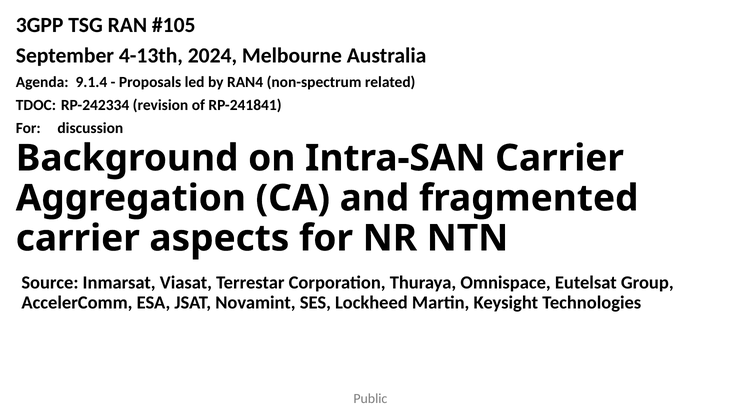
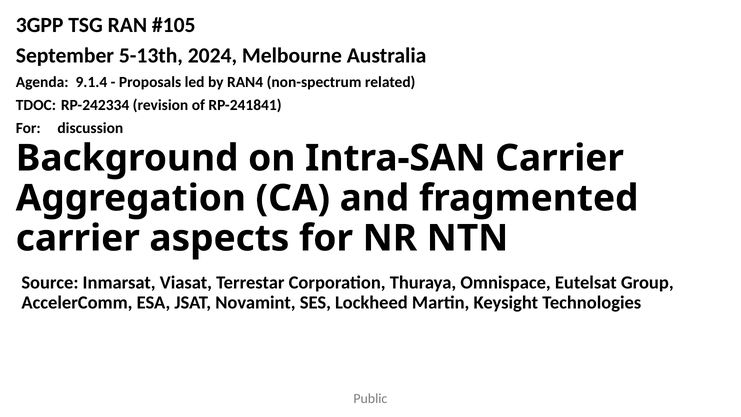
4-13th: 4-13th -> 5-13th (151, 55)
